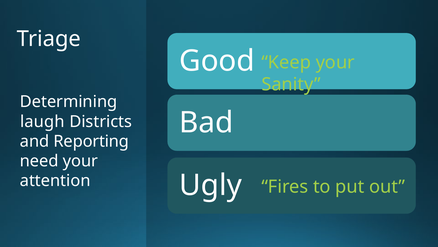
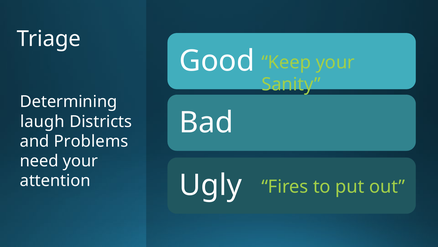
Reporting: Reporting -> Problems (91, 141)
